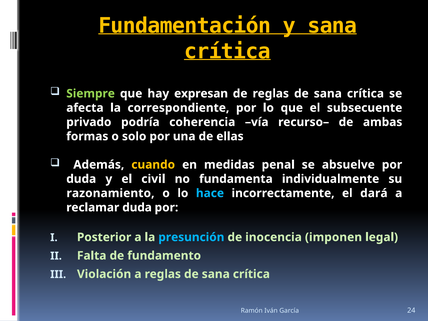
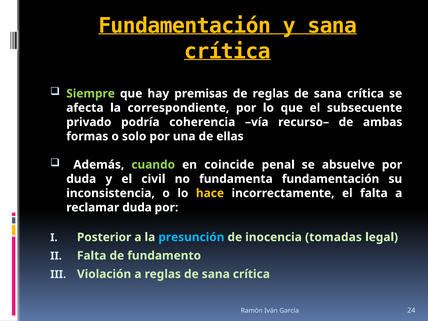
expresan: expresan -> premisas (201, 94)
cuando colour: yellow -> light green (153, 165)
medidas: medidas -> coincide (229, 165)
fundamenta individualmente: individualmente -> fundamentación (331, 179)
razonamiento: razonamiento -> inconsistencia (111, 193)
hace colour: light blue -> yellow (210, 193)
el dará: dará -> falta (374, 193)
imponen: imponen -> tomadas (333, 237)
